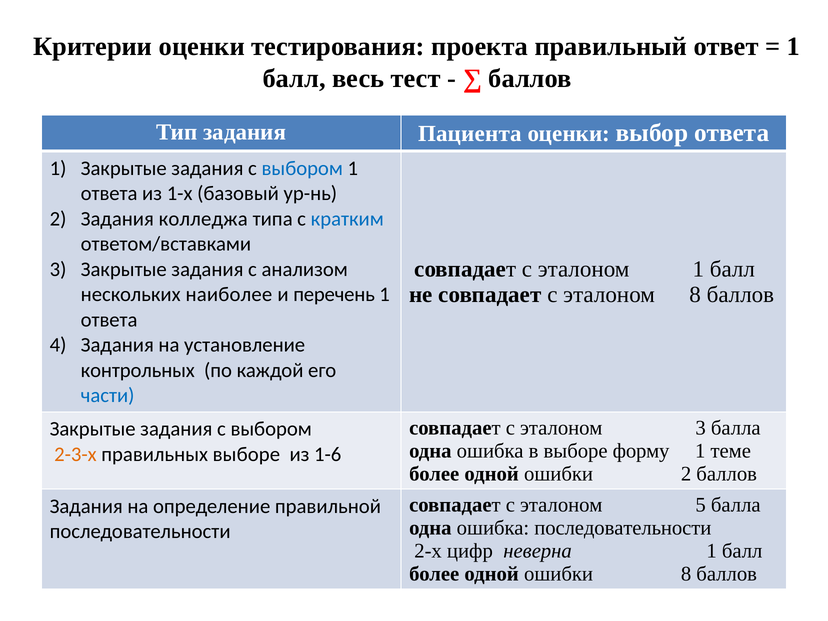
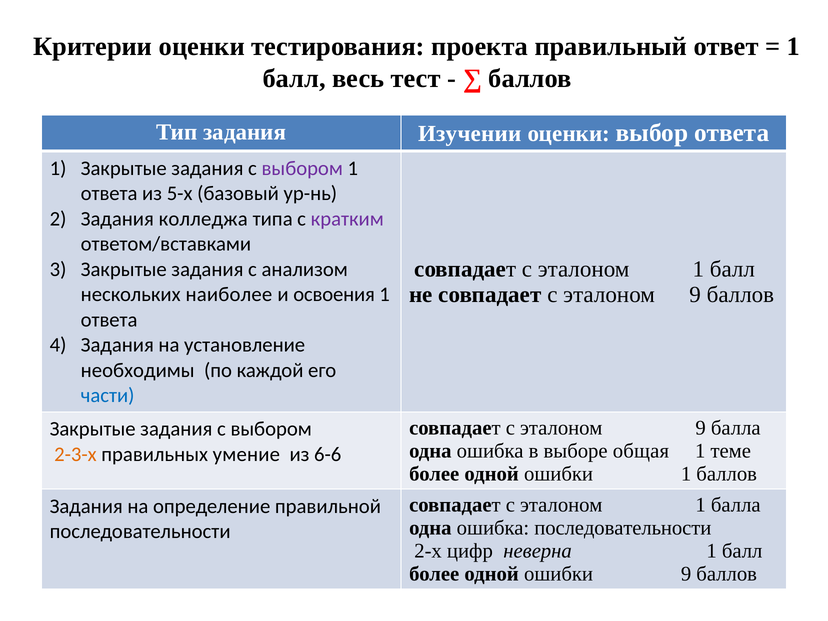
Пациента: Пациента -> Изучении (470, 134)
выбором colour: blue -> purple (302, 168)
1-х: 1-х -> 5-х (180, 193)
кратким colour: blue -> purple (347, 219)
8: 8 -> 9 (695, 295)
перечень: перечень -> освоения (334, 295)
контрольных: контрольных -> необходимы (138, 370)
3: 3 -> 9 (701, 428)
форму: форму -> общая (641, 451)
правильных выборе: выборе -> умение (246, 454)
1-6: 1-6 -> 6-6 (328, 454)
ошибки 2: 2 -> 1 (686, 474)
5: 5 -> 1 (701, 505)
ошибки 8: 8 -> 9 (686, 574)
